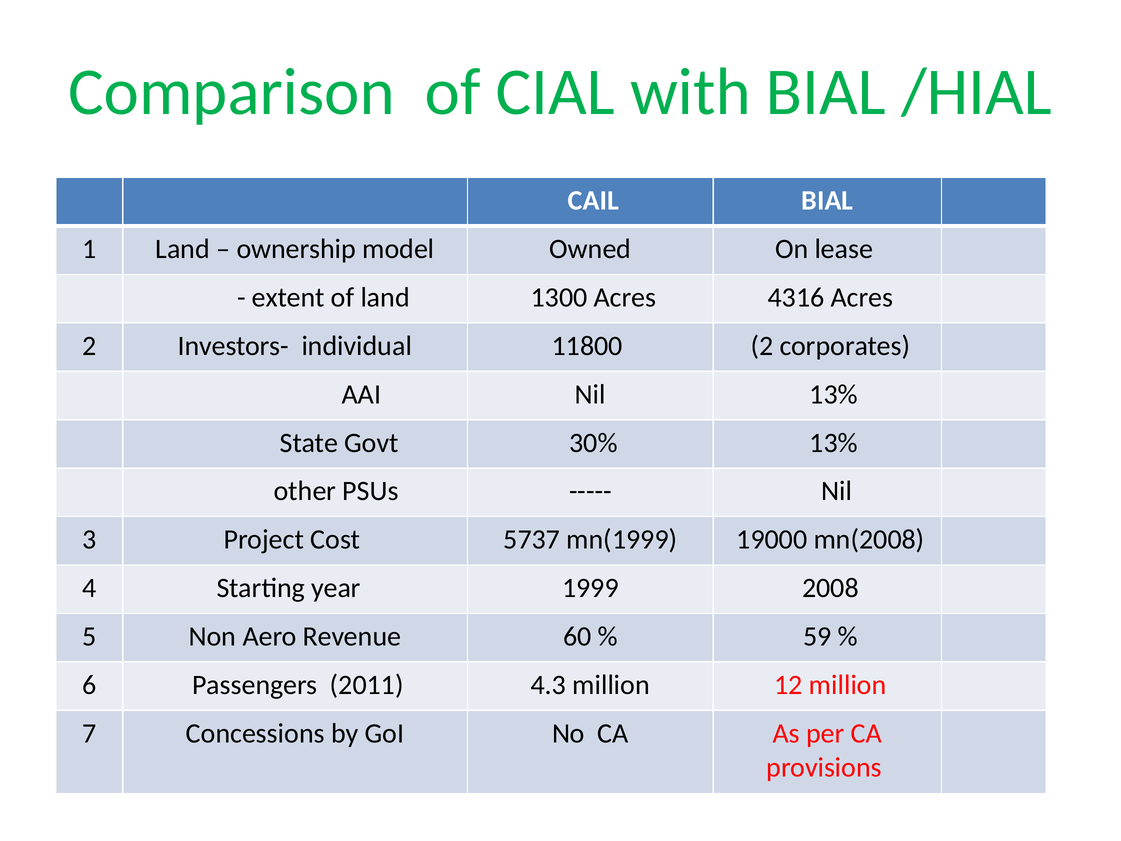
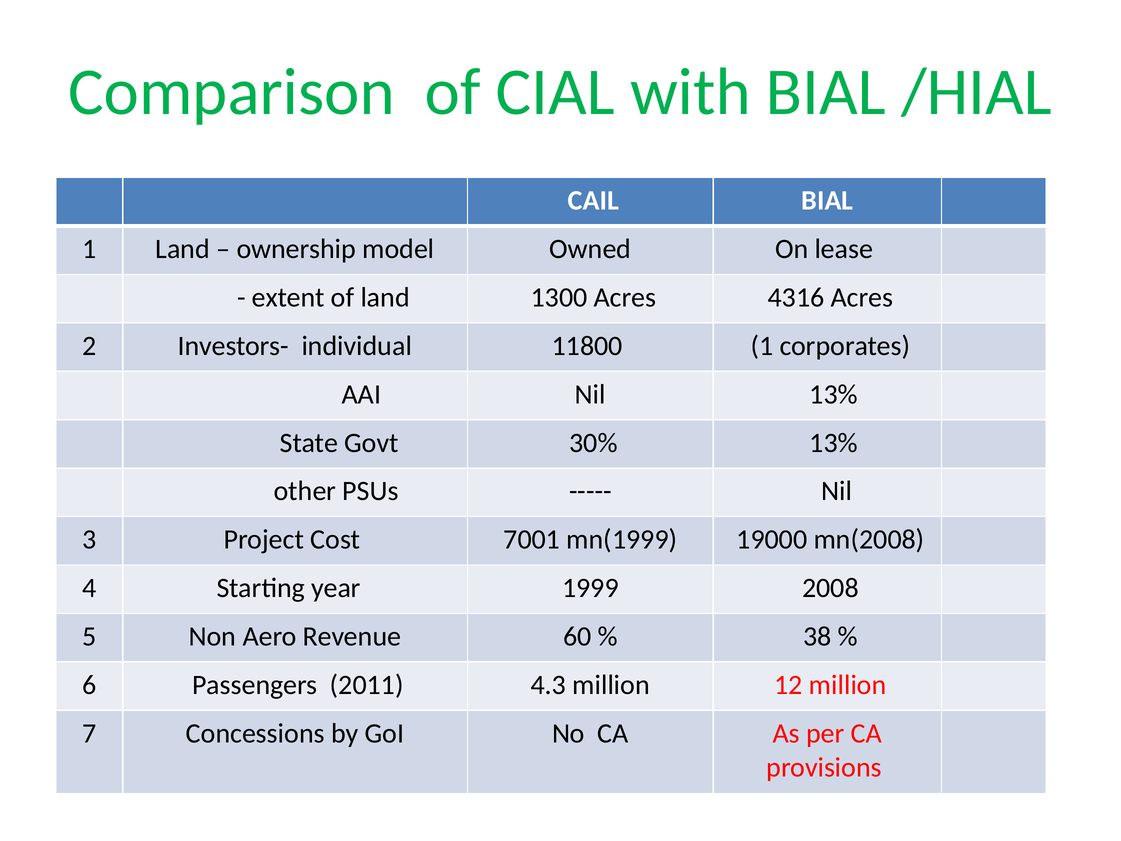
11800 2: 2 -> 1 (762, 346)
5737: 5737 -> 7001 (532, 539)
59: 59 -> 38 (817, 636)
